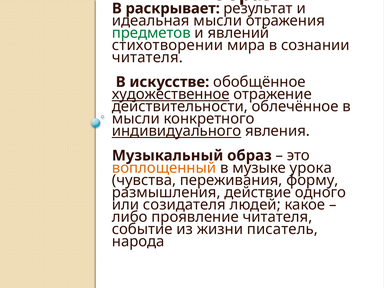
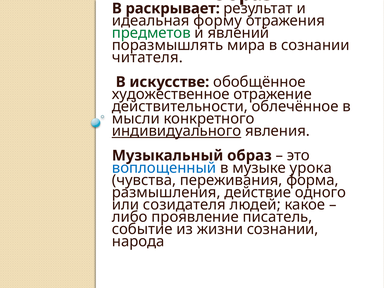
идеальная мысли: мысли -> форму (218, 21)
стихотворении: стихотворении -> поразмышлять (168, 45)
художественное underline: present -> none (171, 94)
воплощенный colour: orange -> blue (164, 168)
форму: форму -> форма (312, 180)
проявление читателя: читателя -> писатель (278, 217)
жизни писатель: писатель -> сознании (283, 229)
